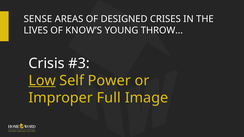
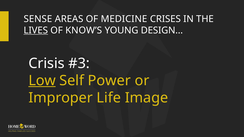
DESIGNED: DESIGNED -> MEDICINE (124, 19)
LIVES underline: none -> present (36, 30)
THROW: THROW -> DESIGN (162, 30)
Full: Full -> Life (109, 98)
